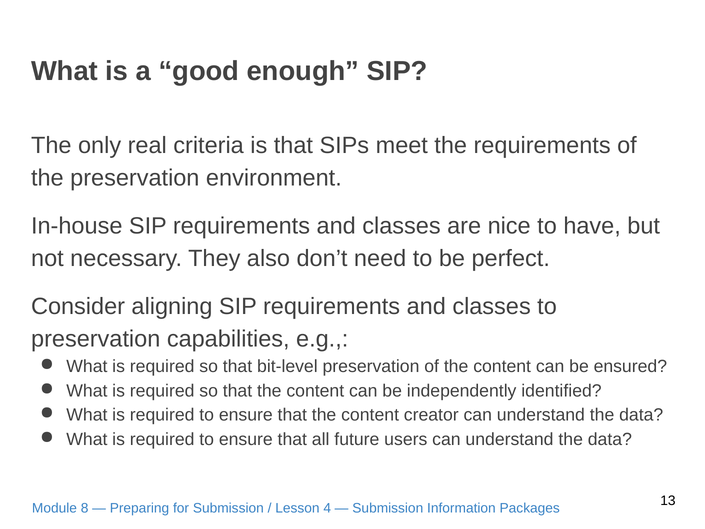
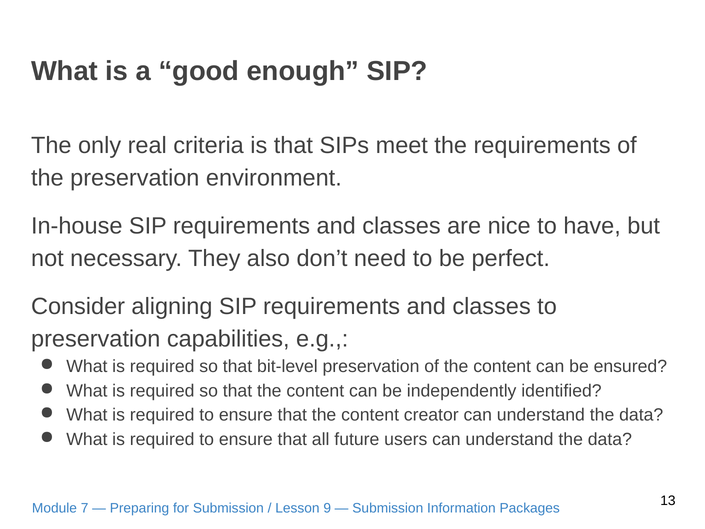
8: 8 -> 7 (85, 508)
4: 4 -> 9 (327, 508)
